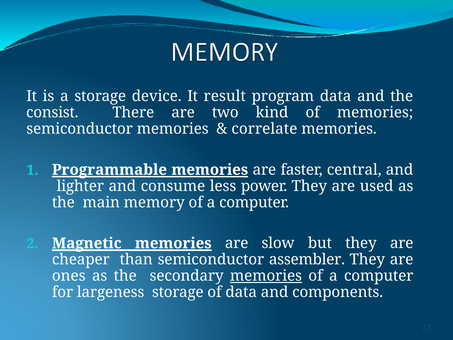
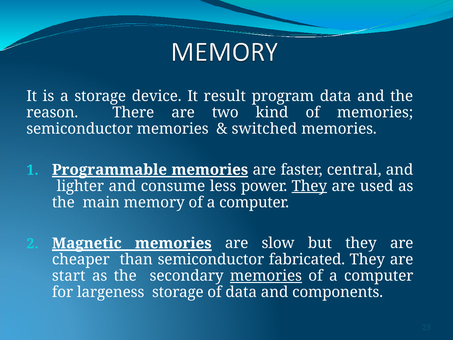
consist: consist -> reason (52, 112)
correlate: correlate -> switched (264, 129)
They underline: none -> present (309, 186)
assembler: assembler -> fabricated (307, 259)
ones: ones -> start (69, 276)
